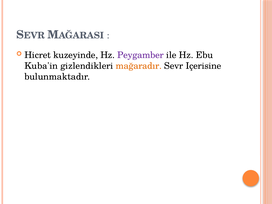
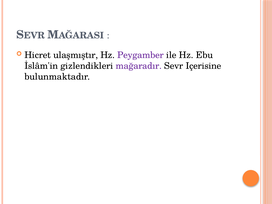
kuzeyinde: kuzeyinde -> ulaşmıştır (76, 55)
Kuba'in: Kuba'in -> İslâm'in (41, 66)
mağaradır colour: orange -> purple (139, 66)
